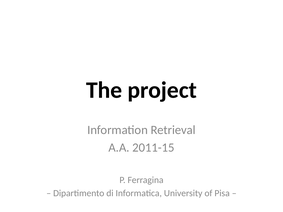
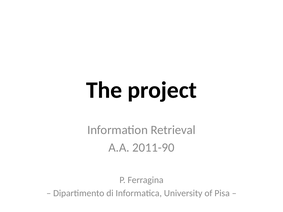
2011-15: 2011-15 -> 2011-90 (153, 148)
